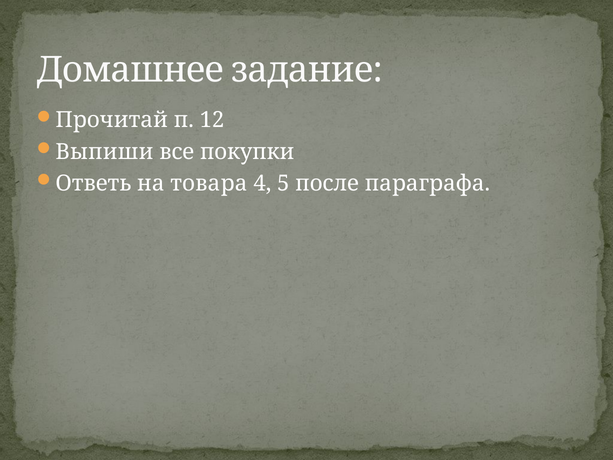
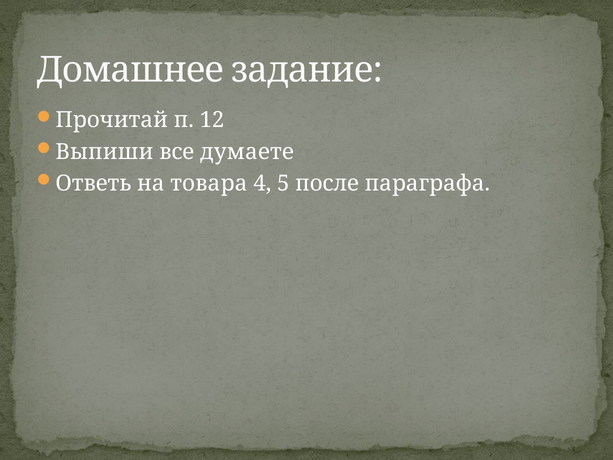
покупки: покупки -> думаете (247, 152)
